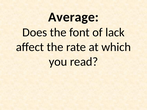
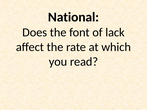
Average: Average -> National (74, 17)
